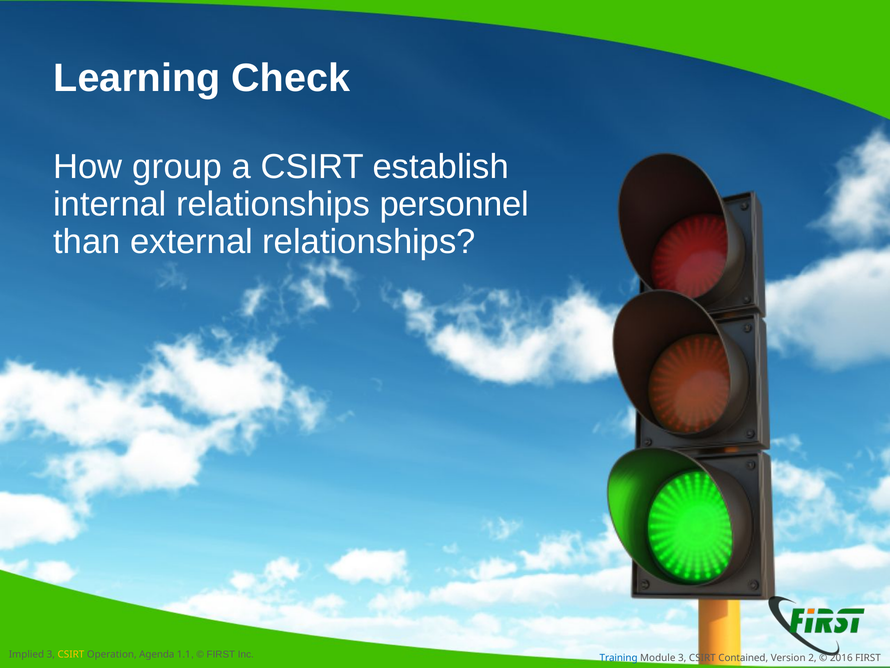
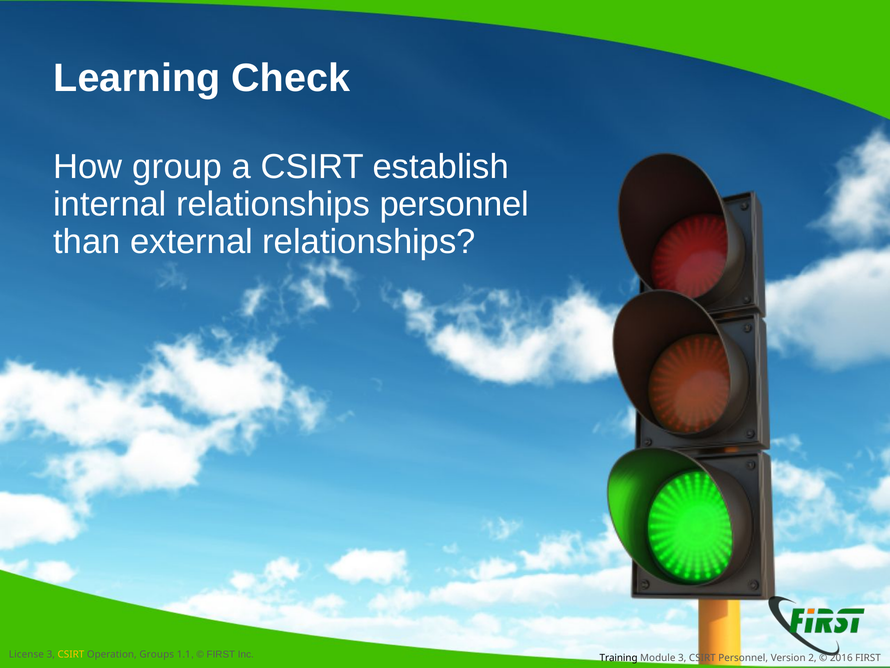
Implied: Implied -> License (26, 654)
Agenda: Agenda -> Groups (157, 654)
Training colour: blue -> black (619, 658)
CSIRT Contained: Contained -> Personnel (743, 658)
